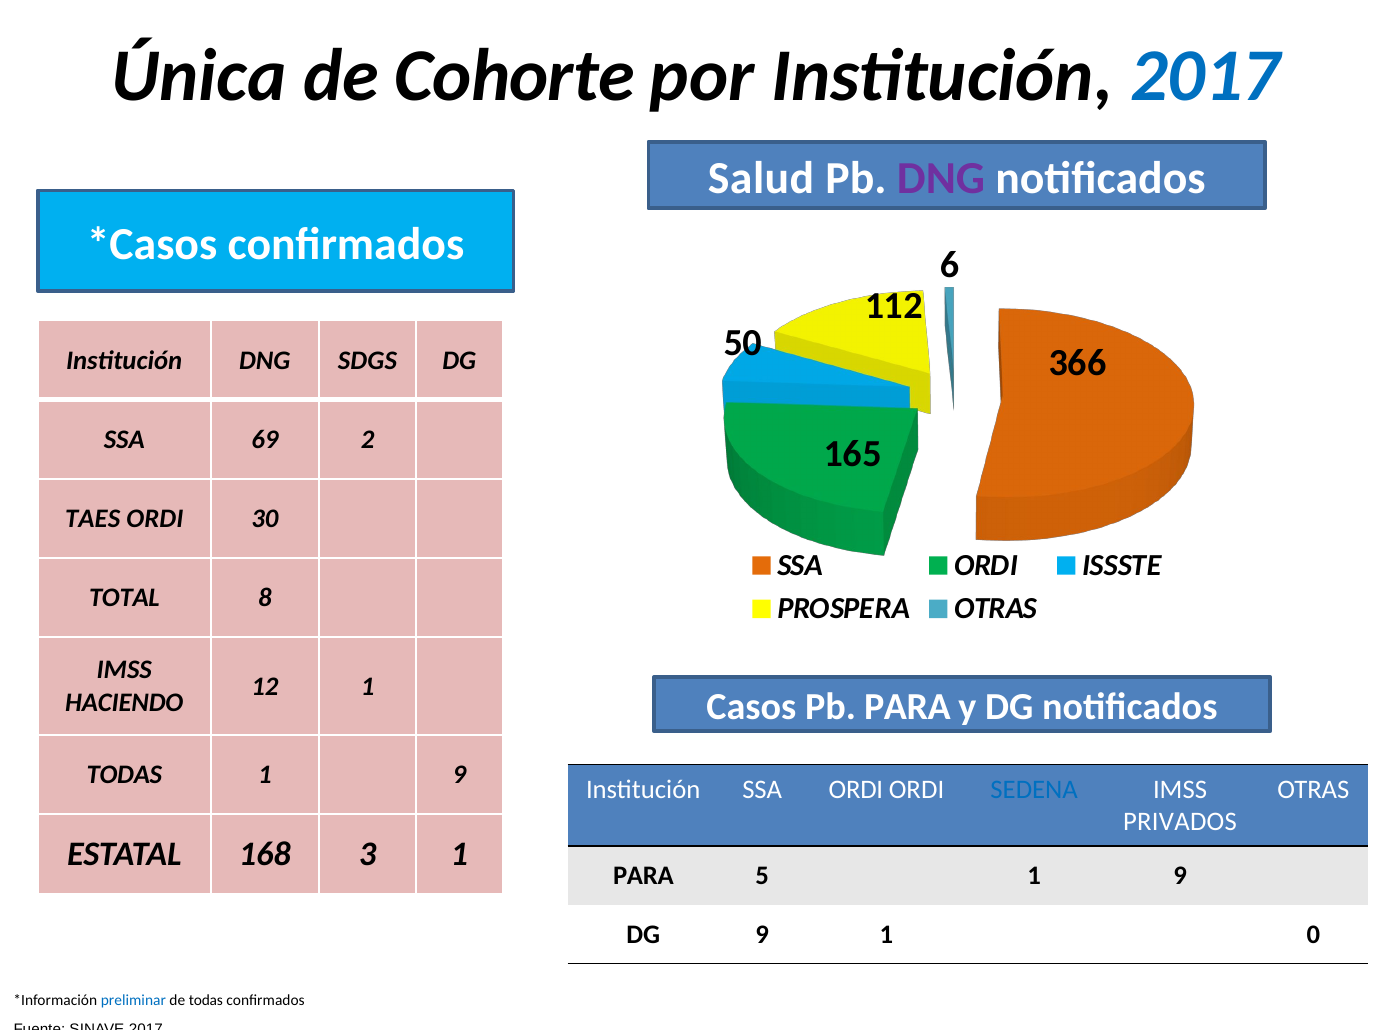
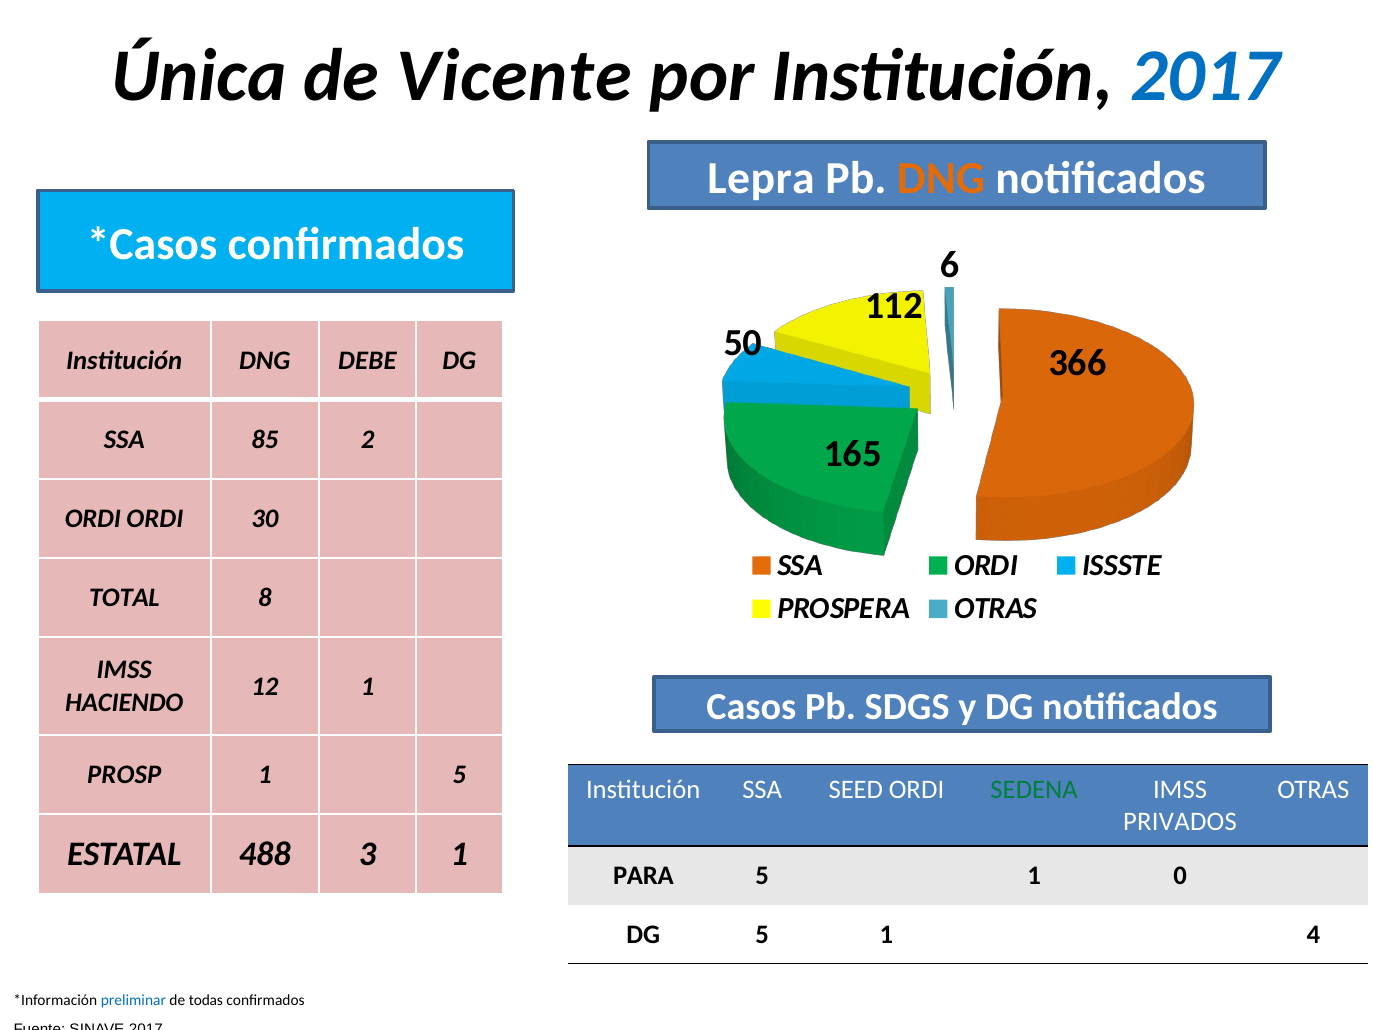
Cohorte: Cohorte -> Vicente (514, 76)
Salud: Salud -> Lepra (761, 178)
DNG colour: purple -> orange (941, 178)
SDGS: SDGS -> DEBE (367, 360)
69: 69 -> 85 (265, 439)
TAES: TAES -> ORDI (93, 519)
Pb PARA: PARA -> SDGS (907, 707)
TODAS: TODAS -> PROSP (124, 775)
9: 9 -> 5 (459, 775)
Institución SSA ORDI: ORDI -> SEED (856, 789)
SEDENA colour: blue -> green (1034, 789)
168: 168 -> 488 (265, 854)
5 1 9: 9 -> 0 (1180, 876)
DG 9: 9 -> 5 (762, 934)
0: 0 -> 4 (1313, 934)
